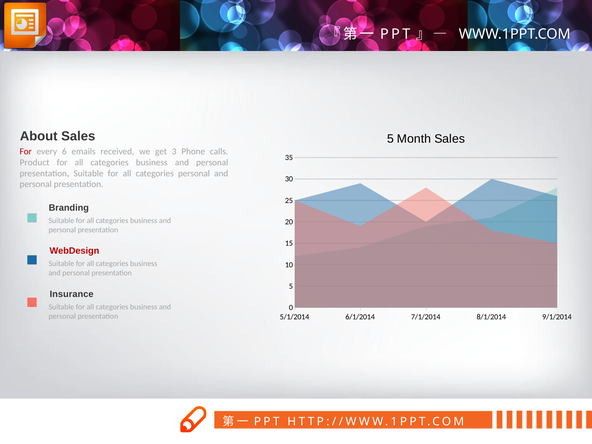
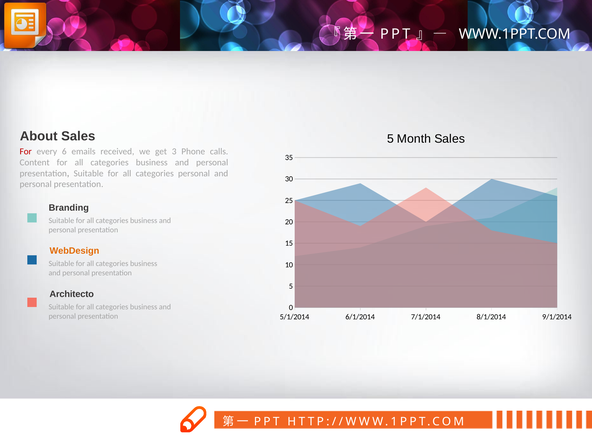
Product: Product -> Content (35, 162)
WebDesign colour: red -> orange (74, 251)
Insurance: Insurance -> Architecto (72, 294)
